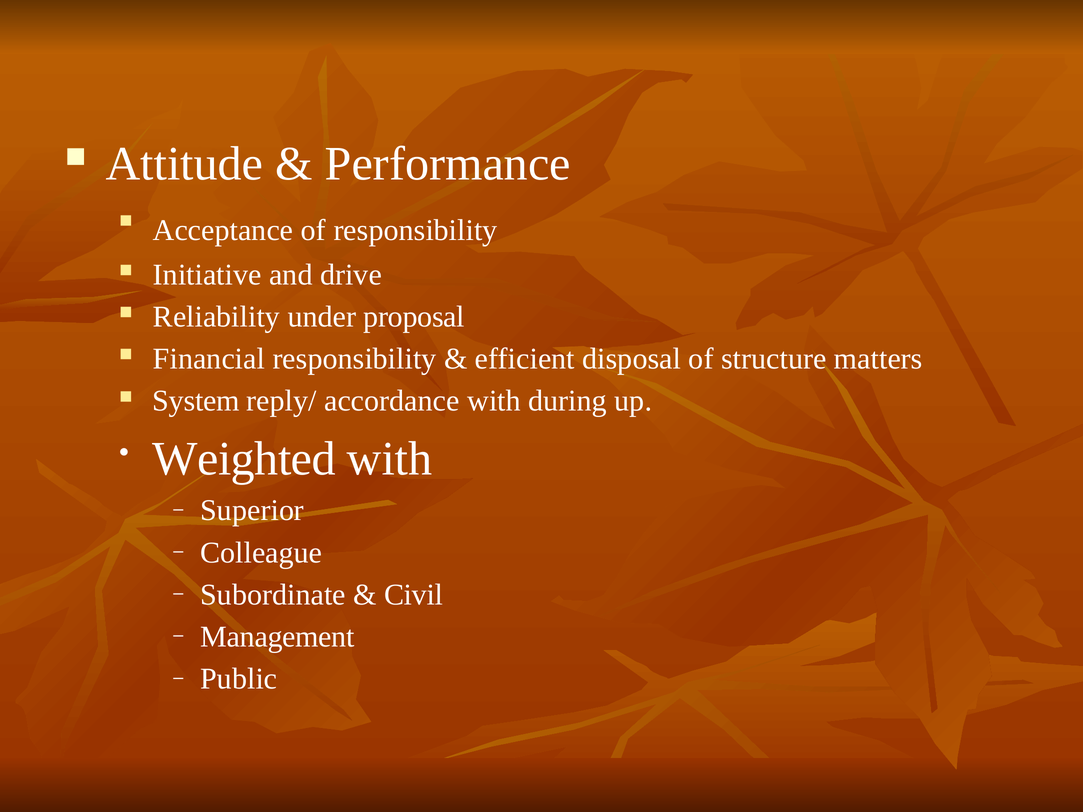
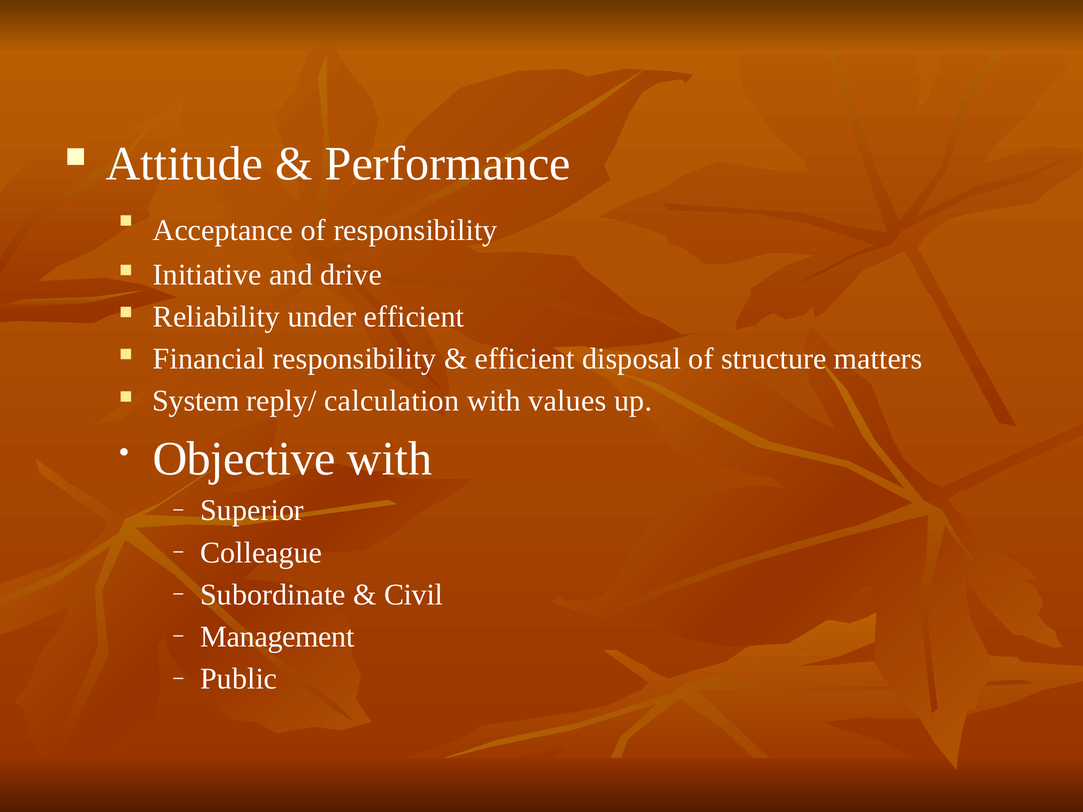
under proposal: proposal -> efficient (414, 317)
accordance: accordance -> calculation (392, 401)
during: during -> values (567, 401)
Weighted: Weighted -> Objective (244, 459)
